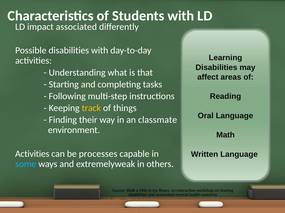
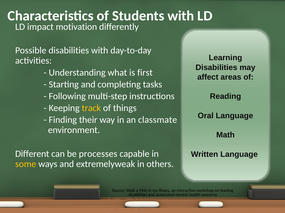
impact associated: associated -> motivation (76, 27)
that: that -> first (145, 73)
Activities: Activities -> Different (32, 154)
some colour: light blue -> yellow (26, 165)
